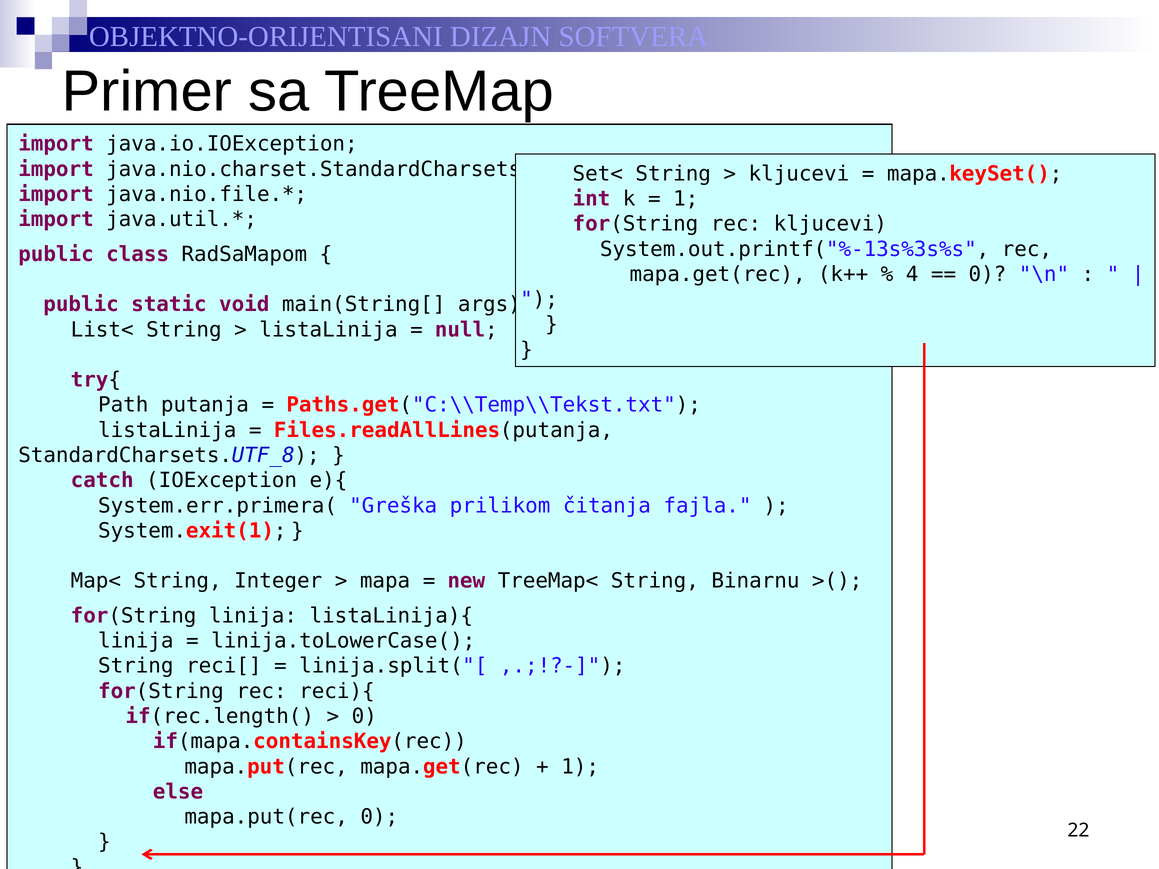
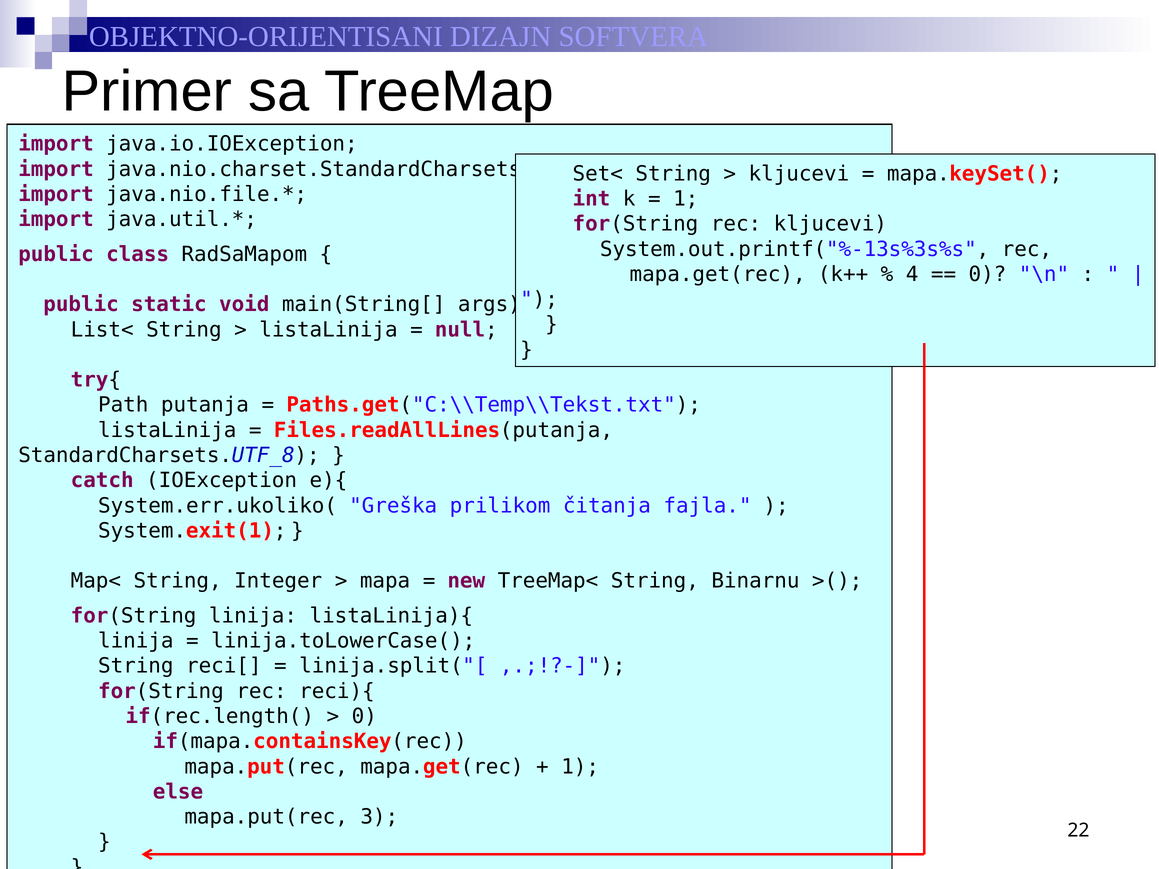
System.err.primera(: System.err.primera( -> System.err.ukoliko( (218, 506)
mapa.put(rec 0: 0 -> 3 (379, 817)
